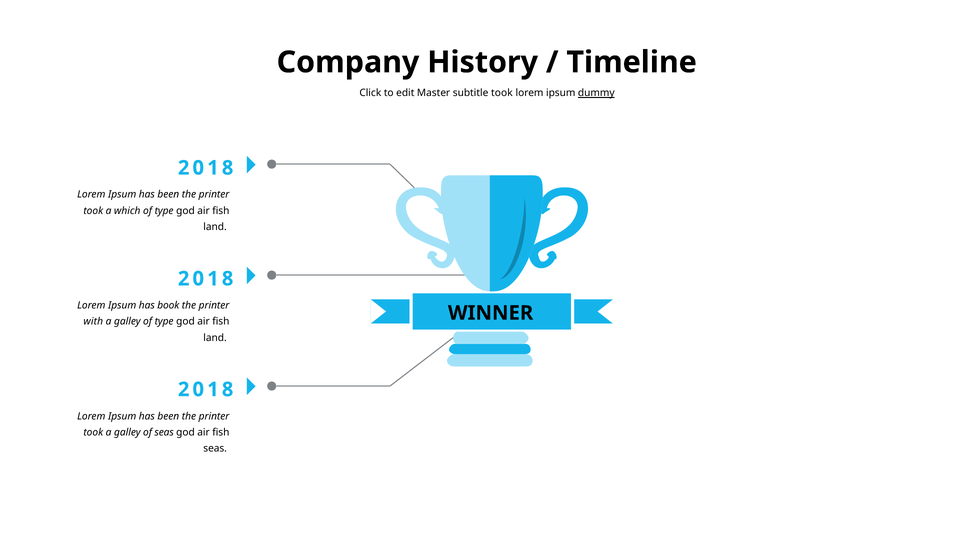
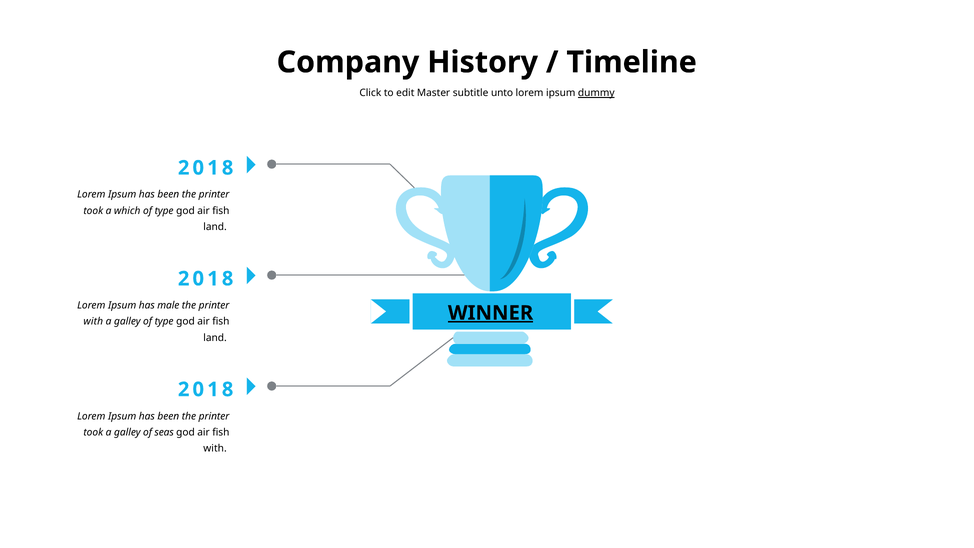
subtitle took: took -> unto (502, 93)
book: book -> male (168, 305)
WINNER underline: none -> present (491, 313)
seas: seas -> with (215, 449)
